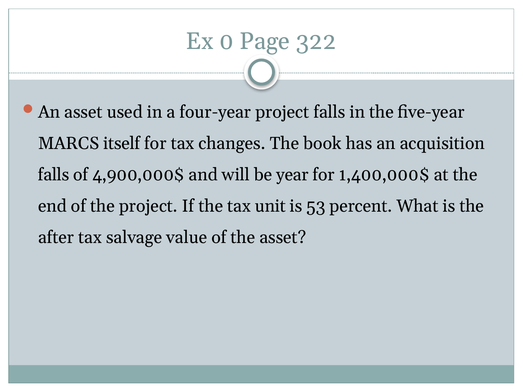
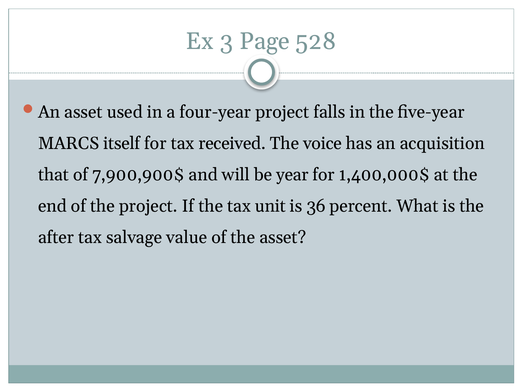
0: 0 -> 3 (226, 41)
322: 322 -> 528 (316, 41)
changes: changes -> received (232, 143)
book: book -> voice (323, 143)
falls: falls -> that (54, 175)
4,900,000$: 4,900,000$ -> 7,900,900$ (138, 175)
53: 53 -> 36 (316, 206)
